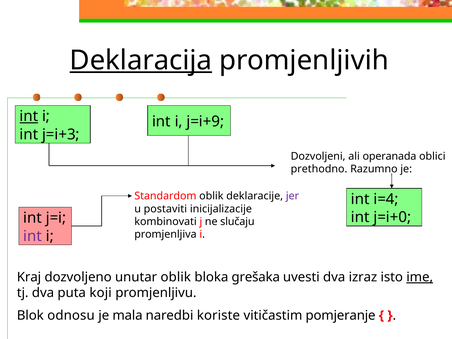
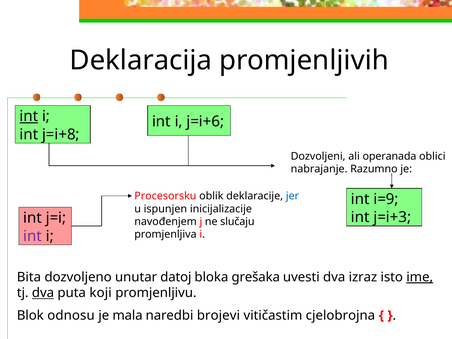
Deklaracija underline: present -> none (141, 60)
j=i+9: j=i+9 -> j=i+6 (205, 122)
j=i+3: j=i+3 -> j=i+8 (61, 134)
prethodno: prethodno -> nabrajanje (319, 169)
Standardom: Standardom -> Procesorsku (165, 196)
jer colour: purple -> blue (292, 196)
i=4: i=4 -> i=9 (386, 199)
postaviti: postaviti -> ispunjen (165, 209)
j=i+0: j=i+0 -> j=i+3 (392, 217)
kombinovati: kombinovati -> navođenjem (166, 222)
Kraj: Kraj -> Bita (29, 277)
unutar oblik: oblik -> datoj (176, 277)
dva underline: none -> present (43, 293)
koriste: koriste -> brojevi (218, 315)
pomjeranje: pomjeranje -> cjelobrojna (340, 315)
